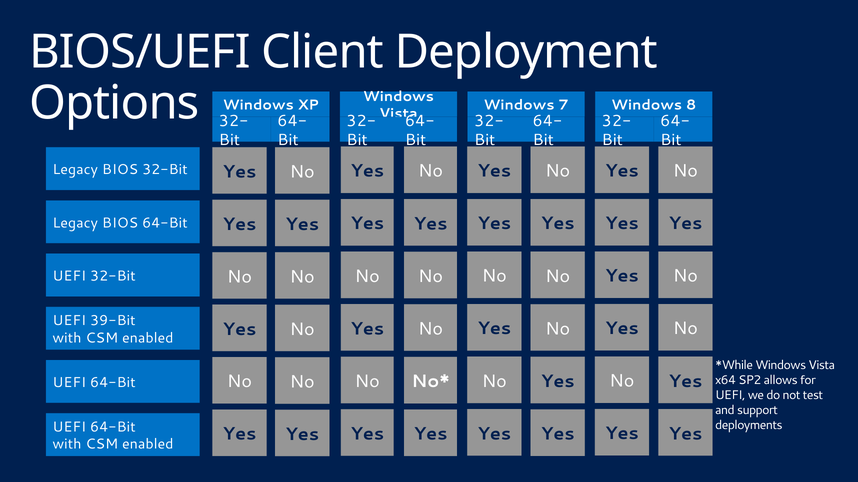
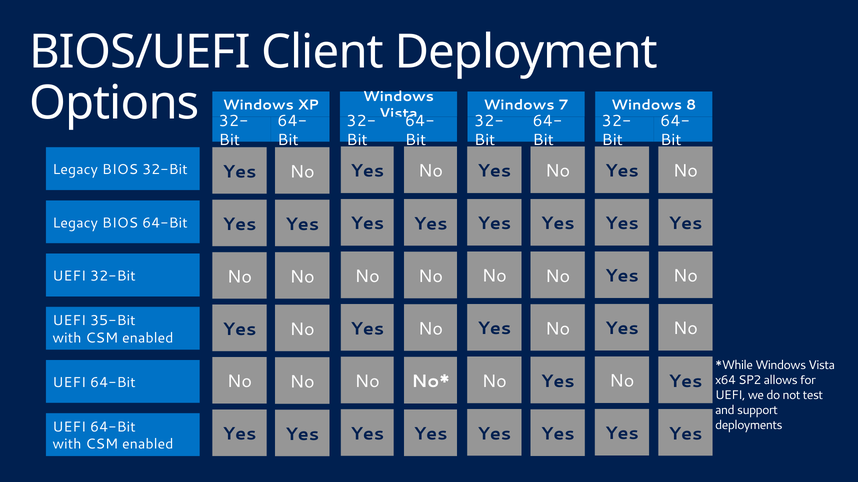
39-Bit: 39-Bit -> 35-Bit (113, 321)
